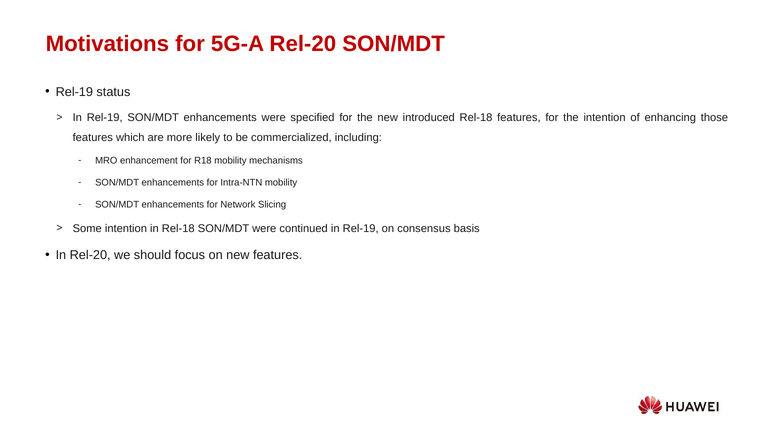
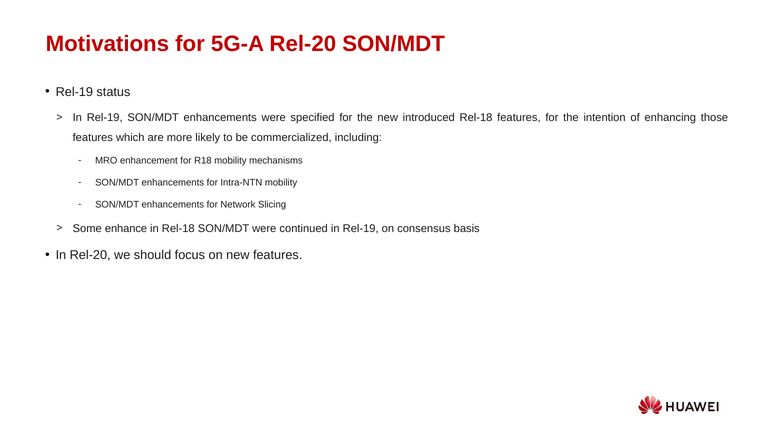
Some intention: intention -> enhance (126, 228)
